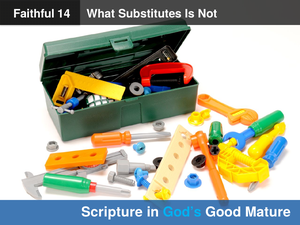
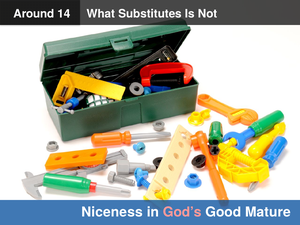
Faithful: Faithful -> Around (34, 14)
Scripture: Scripture -> Niceness (112, 212)
God’s colour: light blue -> pink (182, 212)
